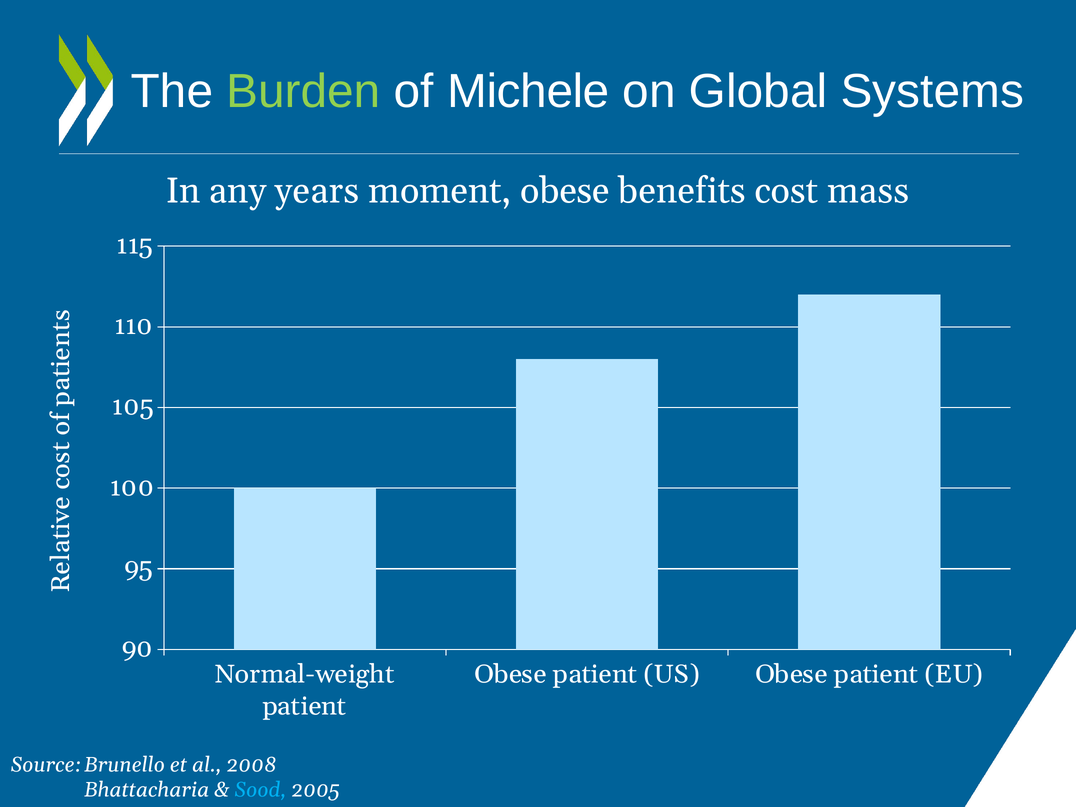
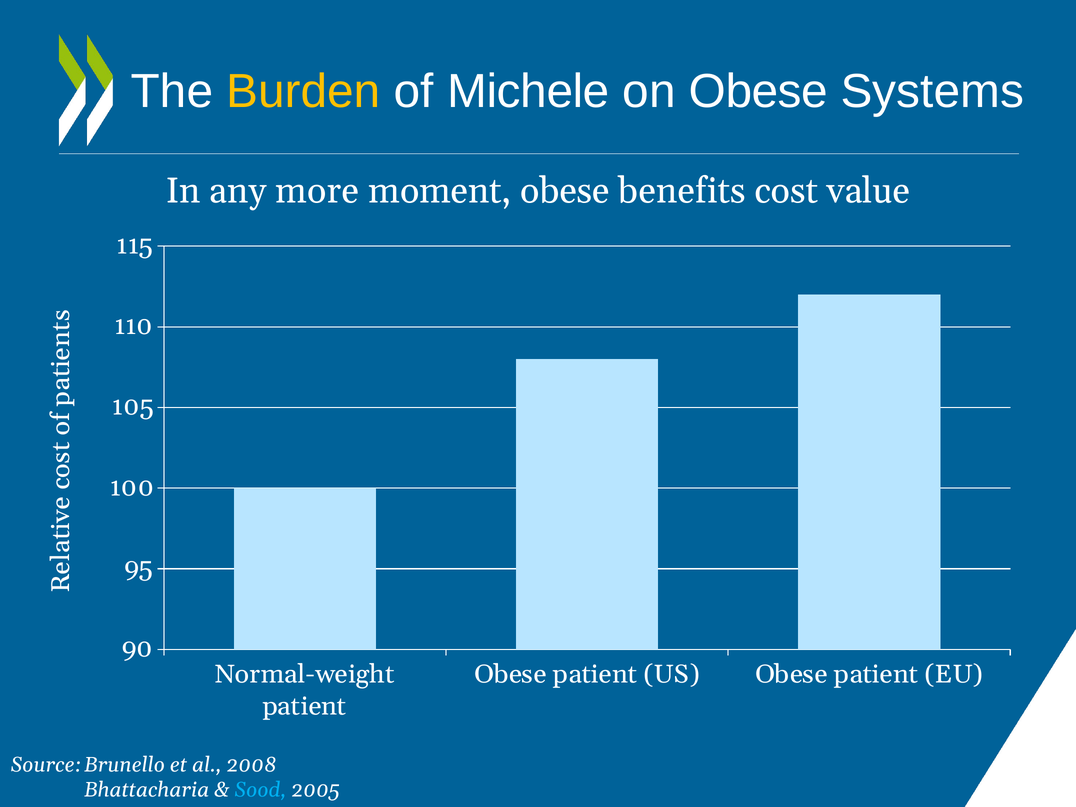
Burden colour: light green -> yellow (303, 91)
on Global: Global -> Obese (758, 91)
years: years -> more (317, 191)
mass: mass -> value (869, 191)
